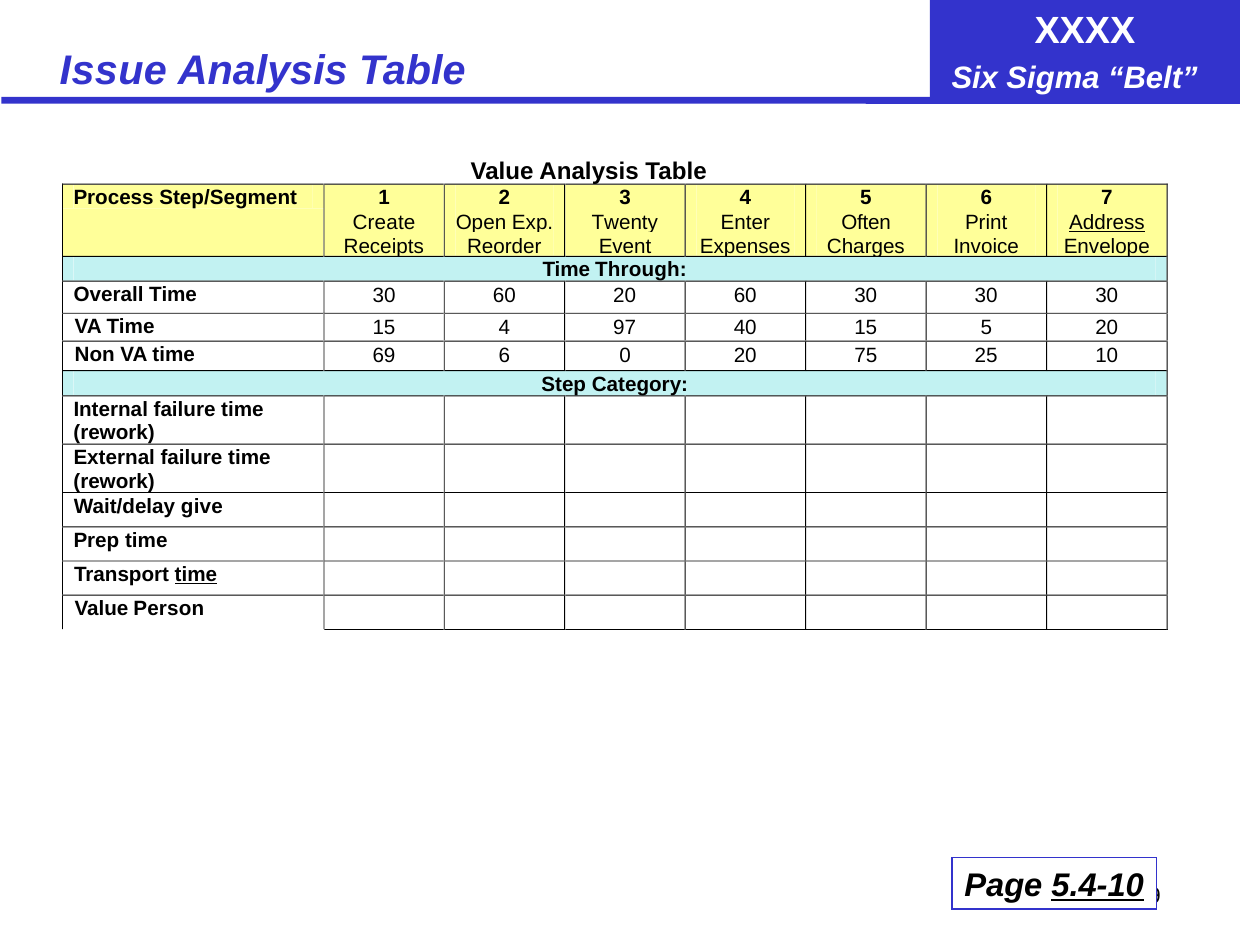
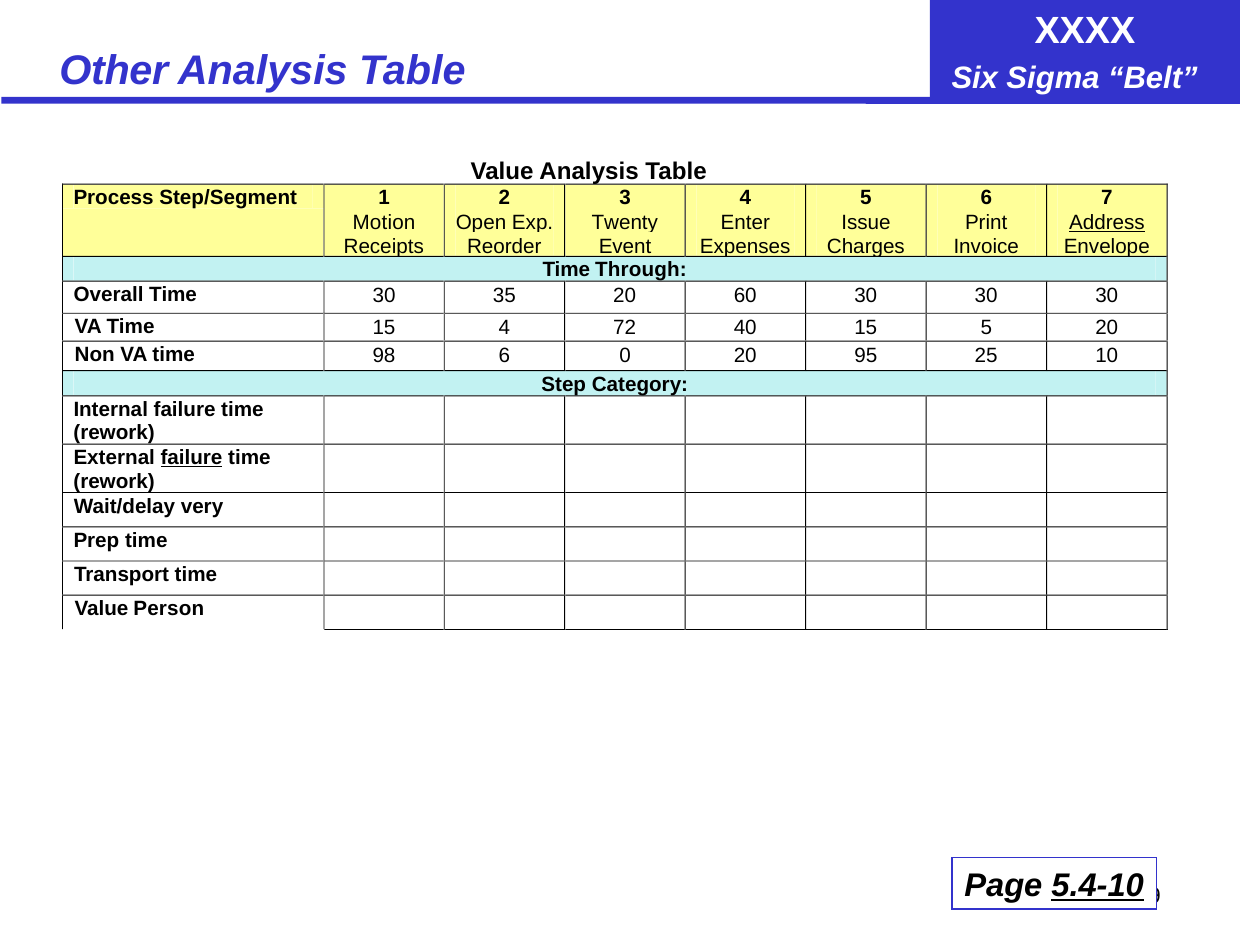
Issue: Issue -> Other (114, 71)
Create: Create -> Motion (384, 223)
Often: Often -> Issue (866, 223)
30 60: 60 -> 35 (504, 296)
97: 97 -> 72 (625, 328)
69: 69 -> 98 (384, 356)
75: 75 -> 95 (866, 356)
failure underline: none -> present (192, 458)
give: give -> very (202, 506)
time underline: present -> none (196, 575)
